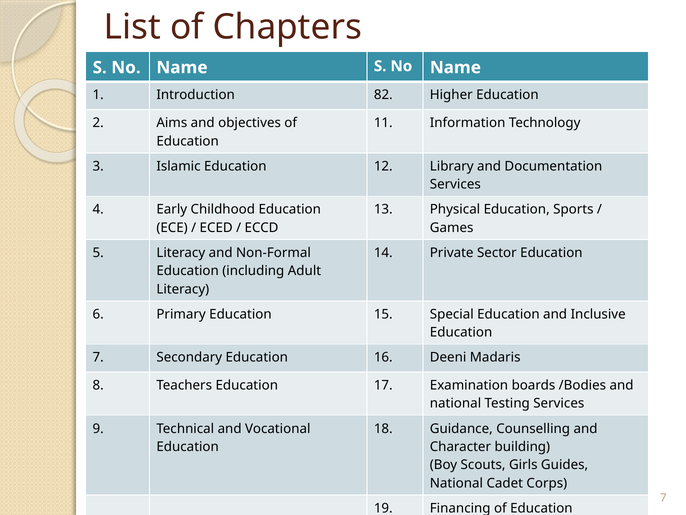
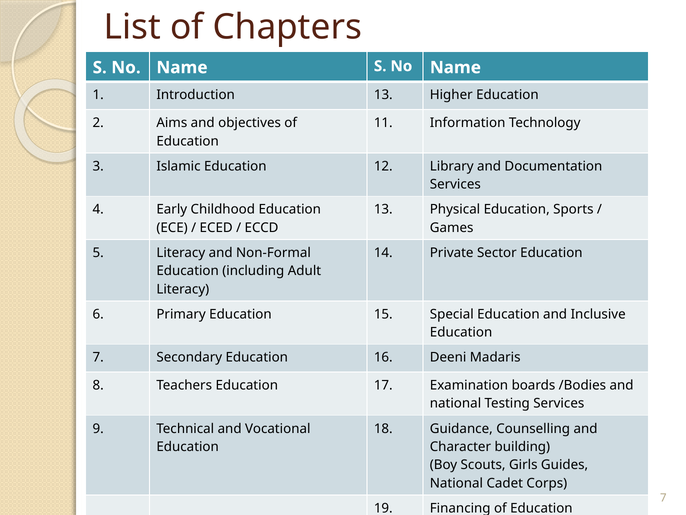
Introduction 82: 82 -> 13 (383, 95)
